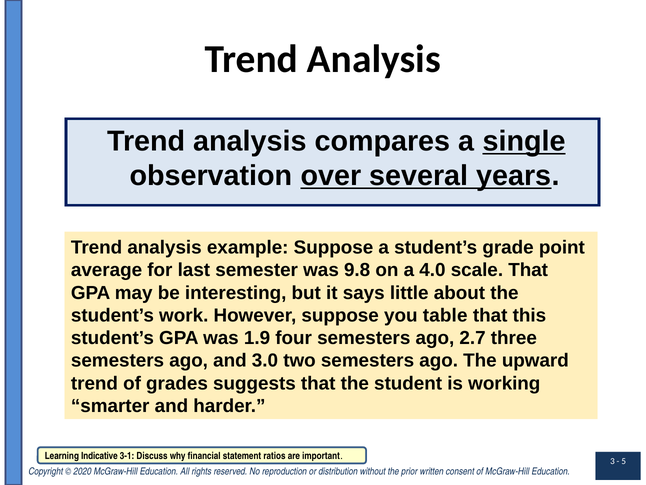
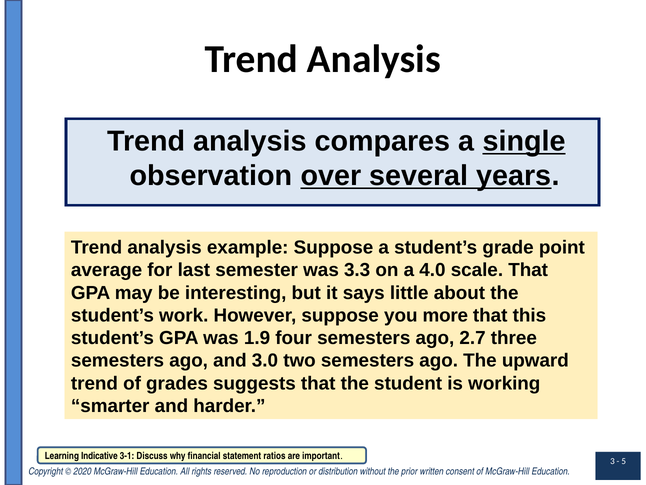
9.8: 9.8 -> 3.3 (357, 270)
table: table -> more (445, 315)
